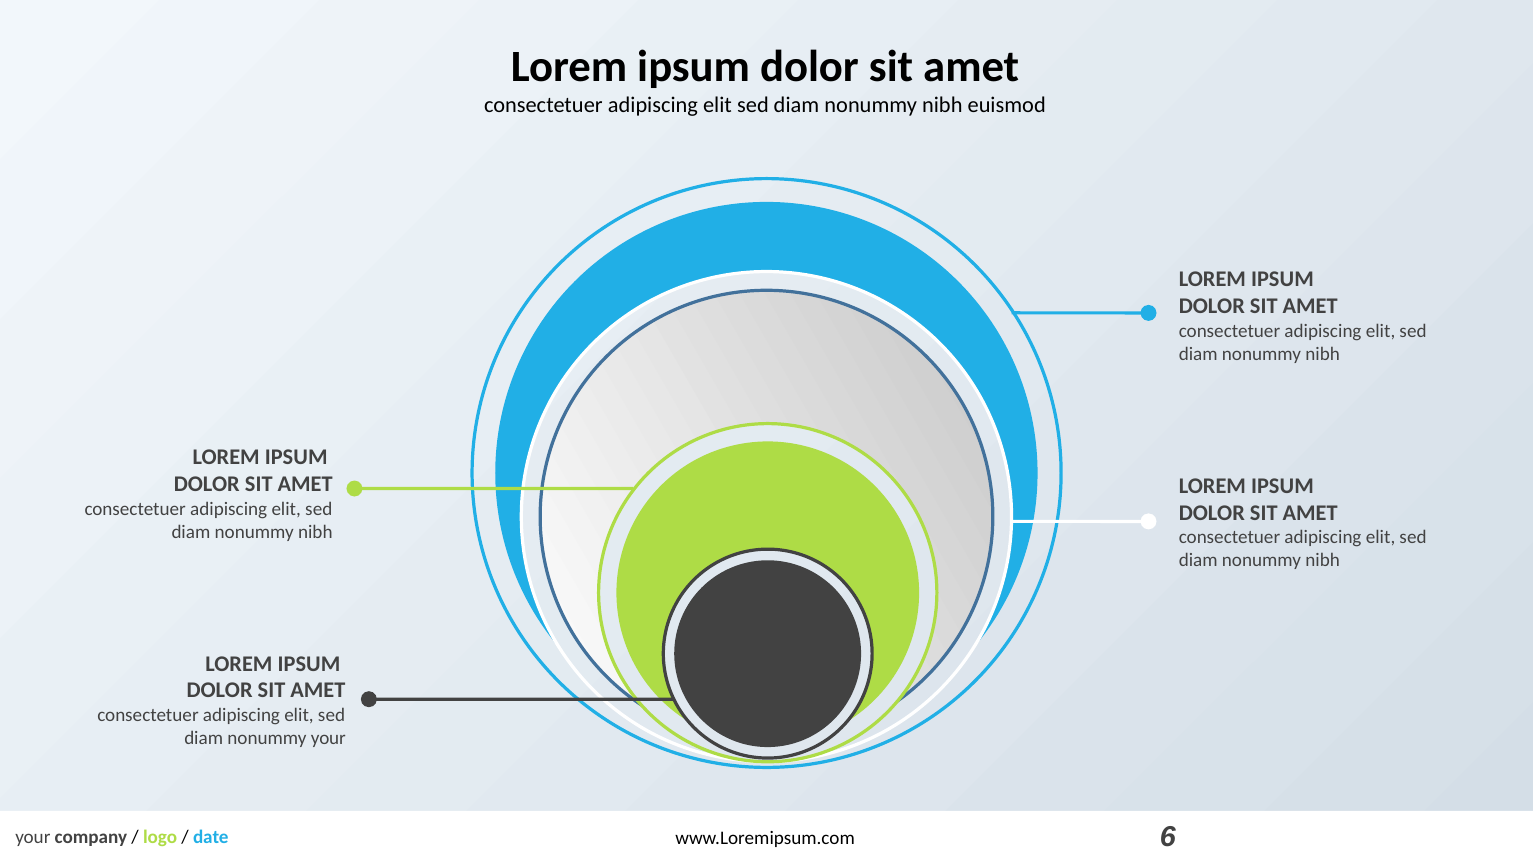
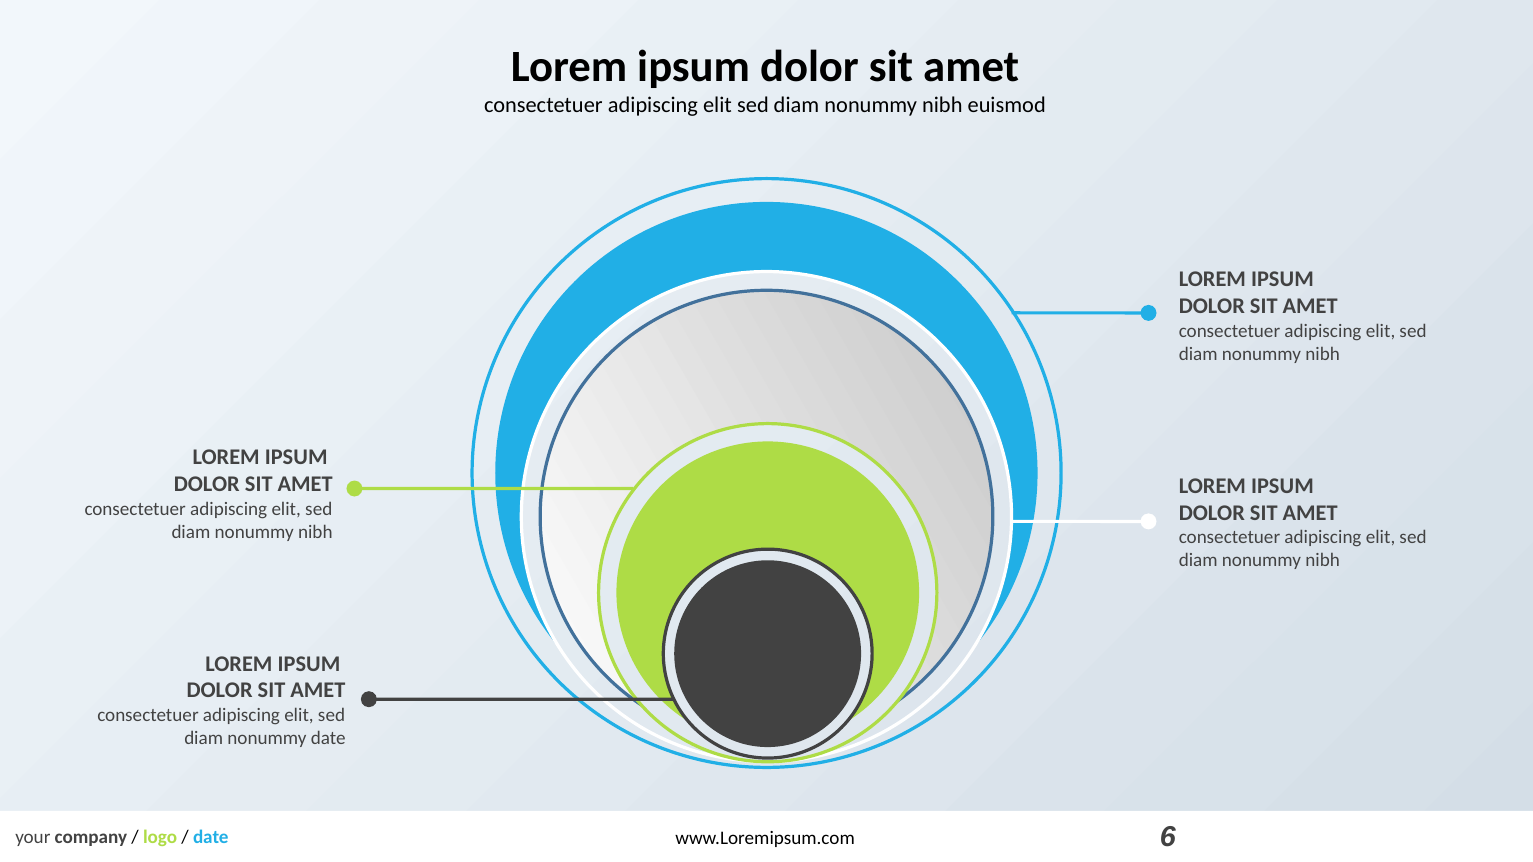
nonummy your: your -> date (328, 738)
